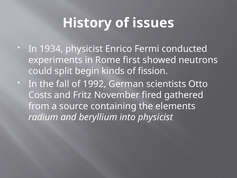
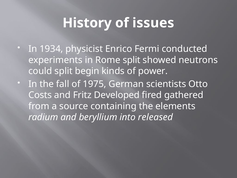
Rome first: first -> split (132, 60)
fission: fission -> power (153, 71)
1992: 1992 -> 1975 (95, 84)
November: November -> Developed (117, 95)
into physicist: physicist -> released (155, 117)
